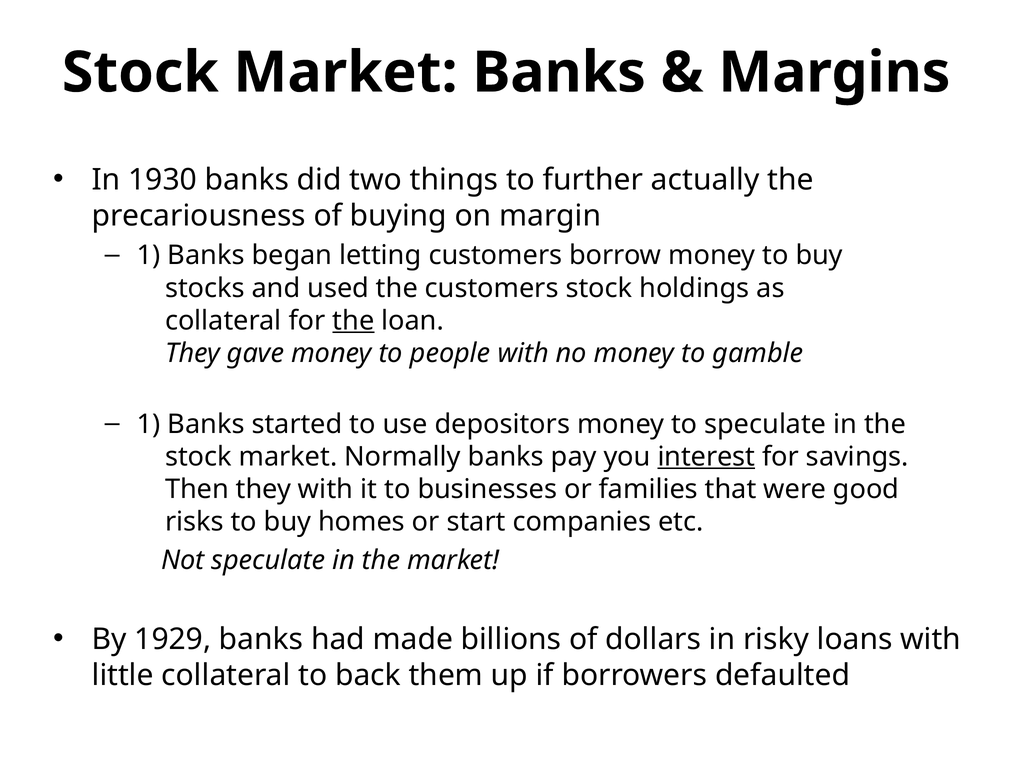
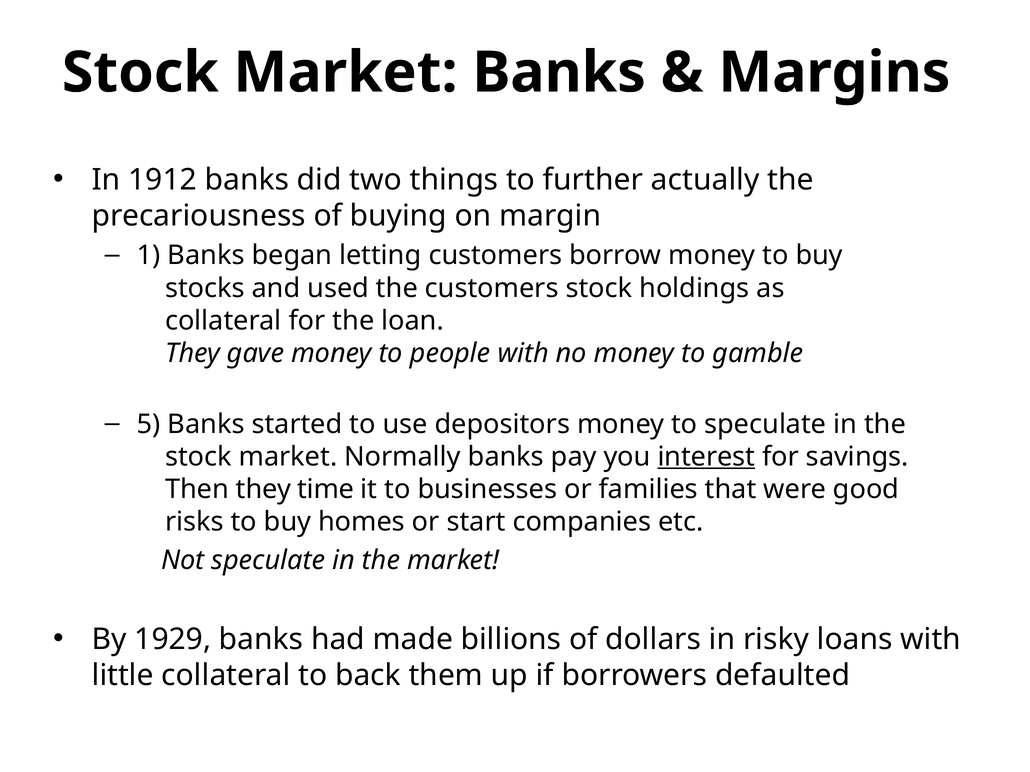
1930: 1930 -> 1912 (163, 180)
the underline: present -> none (353, 321)
1: 1 -> 5 (149, 424)
they with: with -> time (326, 490)
